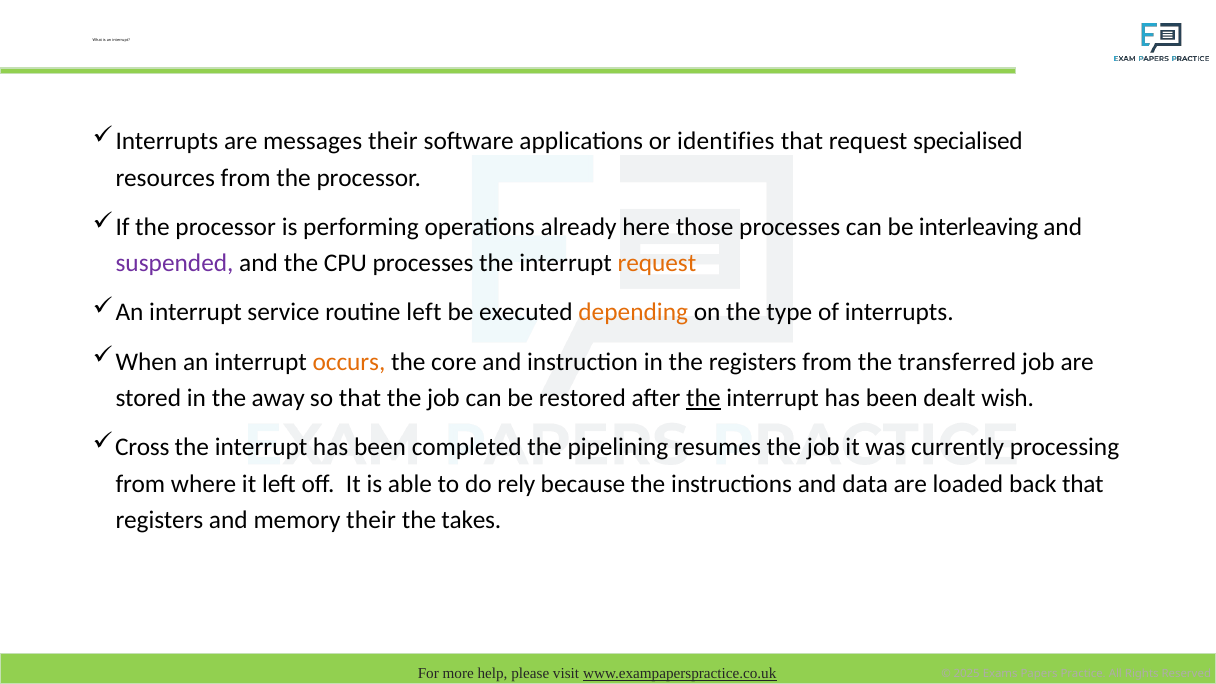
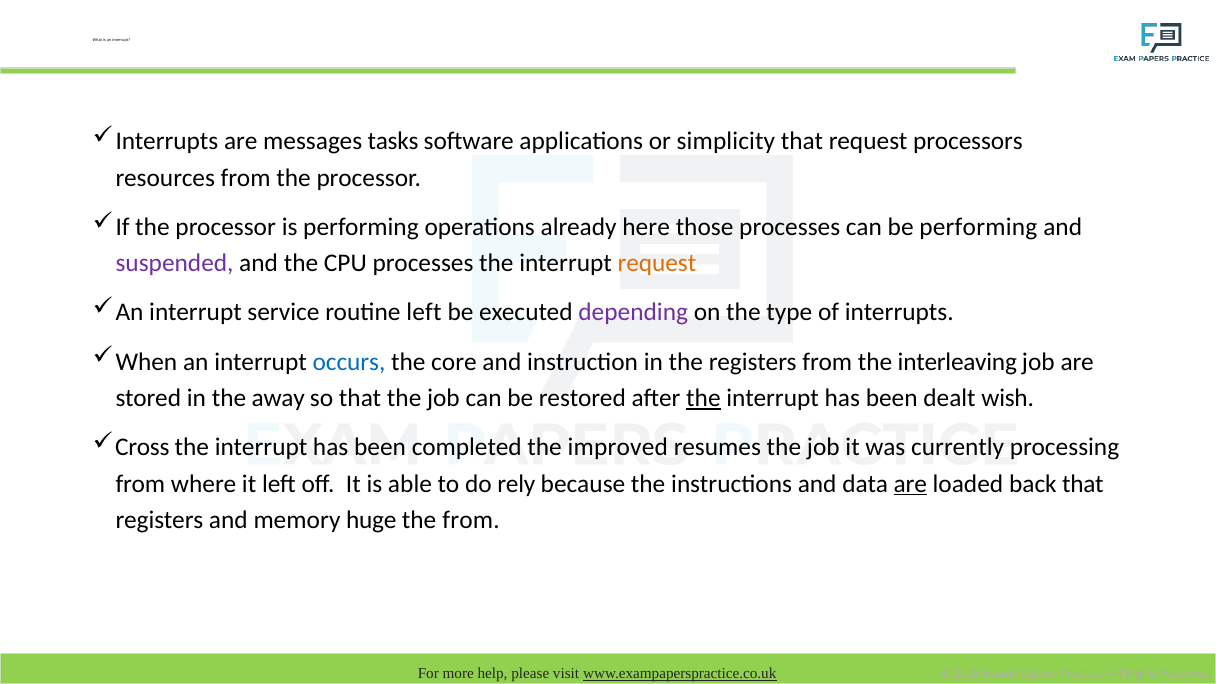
messages their: their -> tasks (393, 141)
identifies: identifies -> simplicity (726, 141)
specialised: specialised -> processors (968, 141)
be interleaving: interleaving -> performing (978, 227)
depending colour: orange -> purple (633, 313)
occurs colour: orange -> blue (349, 362)
transferred: transferred -> interleaving (957, 362)
pipelining: pipelining -> improved (618, 447)
are underline: none -> present (910, 484)
memory their: their -> huge (371, 520)
the takes: takes -> from (471, 520)
